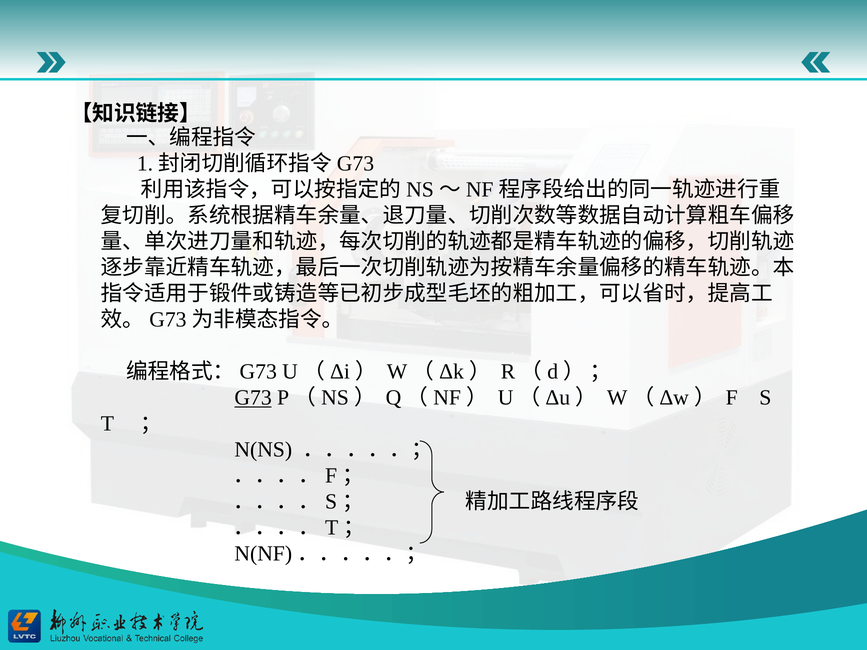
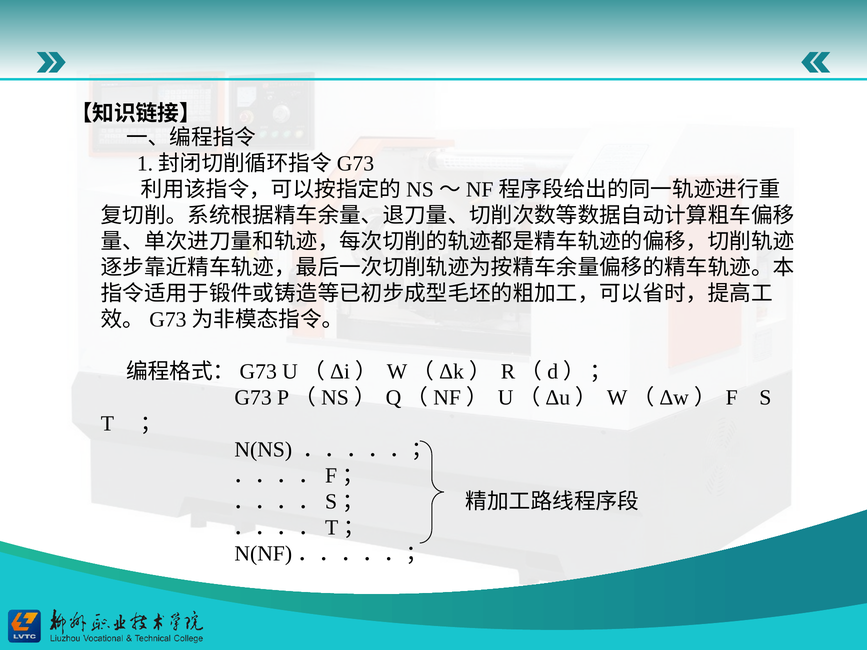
G73 underline: present -> none (253, 398)
